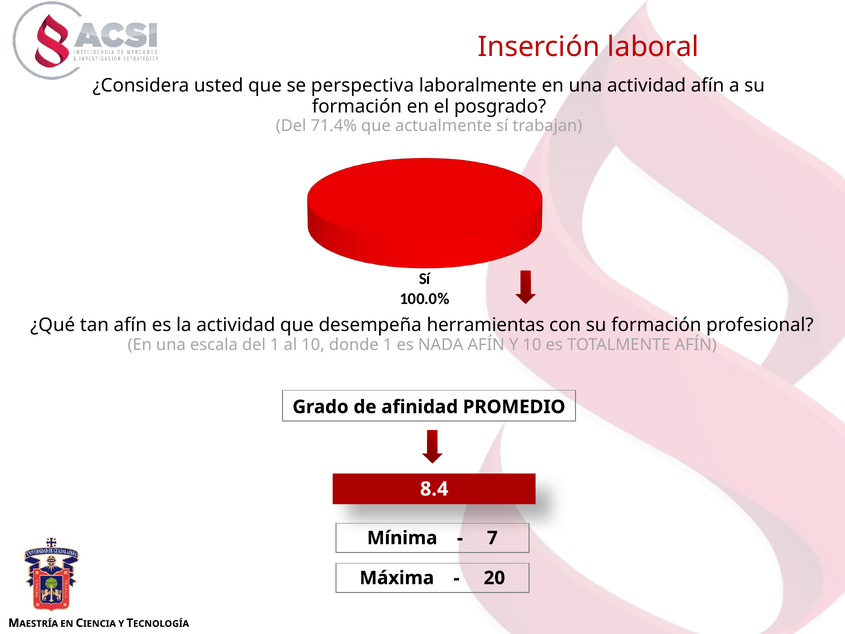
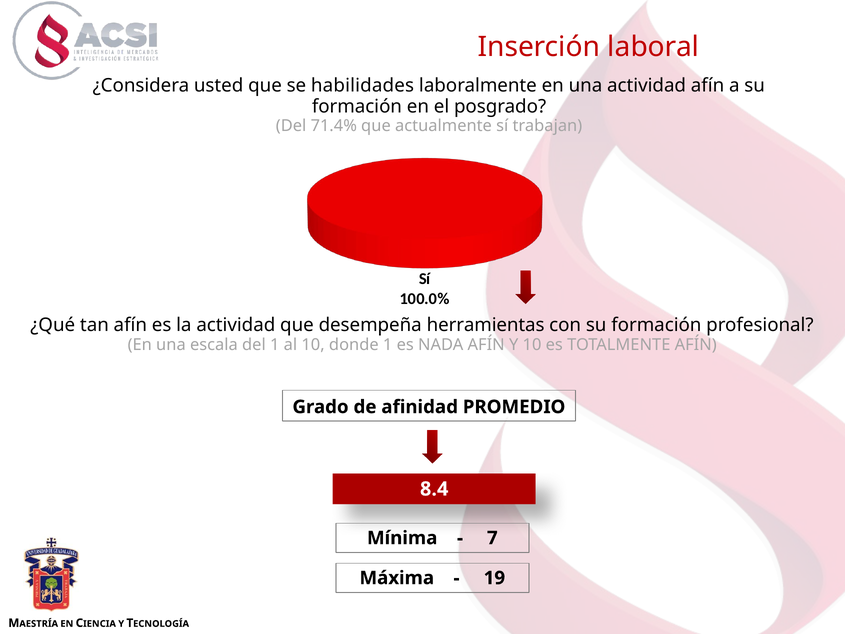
perspectiva: perspectiva -> habilidades (362, 85)
20: 20 -> 19 (494, 578)
